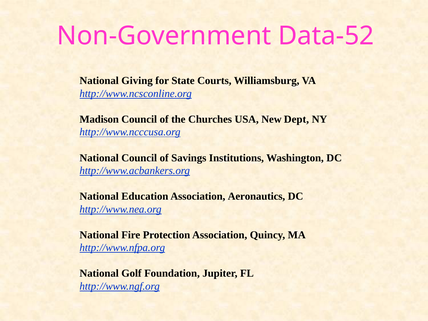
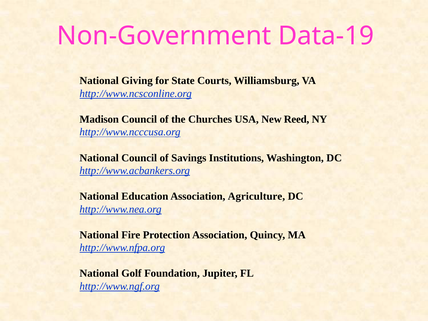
Data-52: Data-52 -> Data-19 (326, 36)
Dept: Dept -> Reed (297, 119)
Aeronautics: Aeronautics -> Agriculture (256, 196)
